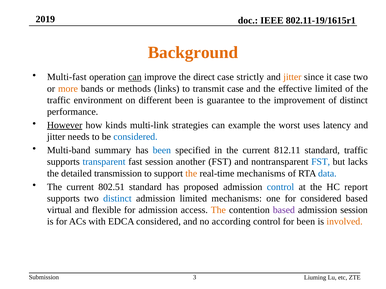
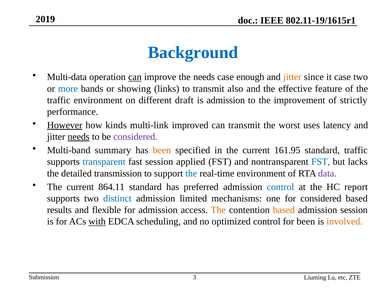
Background colour: orange -> blue (193, 53)
Multi-fast: Multi-fast -> Multi-data (67, 77)
the direct: direct -> needs (204, 77)
strictly: strictly -> enough (250, 77)
more colour: orange -> blue (68, 89)
methods: methods -> showing (134, 89)
transmit case: case -> also (235, 89)
effective limited: limited -> feature (329, 89)
different been: been -> draft (184, 100)
is guarantee: guarantee -> admission (226, 100)
of distinct: distinct -> strictly (354, 100)
strategies: strategies -> improved (190, 125)
can example: example -> transmit (244, 125)
needs underline: none -> present (79, 137)
considered colour: blue -> purple (135, 137)
been colour: blue -> orange (162, 151)
812.11: 812.11 -> 161.95 (287, 151)
another: another -> applied (191, 162)
the colour: orange -> blue (191, 174)
real-time mechanisms: mechanisms -> environment (261, 174)
data colour: blue -> purple (327, 174)
802.51: 802.51 -> 864.11 (111, 187)
proposed: proposed -> preferred (201, 187)
virtual: virtual -> results (59, 210)
based colour: purple -> orange (284, 210)
with underline: none -> present (97, 222)
EDCA considered: considered -> scheduling (159, 222)
according: according -> optimized (231, 222)
